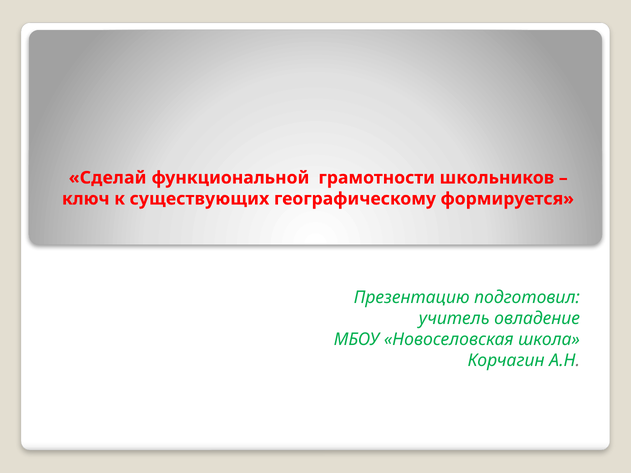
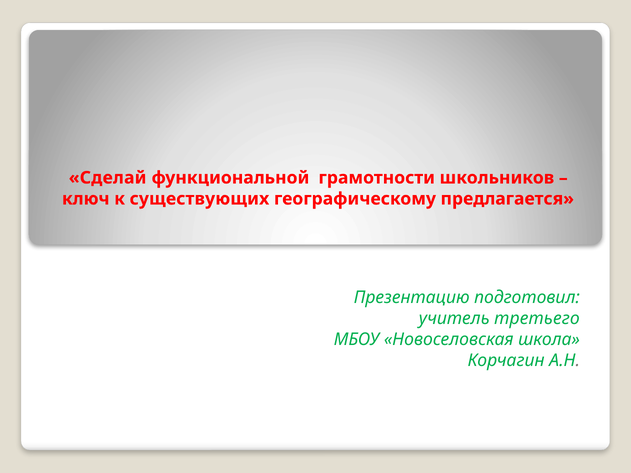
формируется: формируется -> предлагается (507, 199)
овладение: овладение -> третьего (537, 319)
